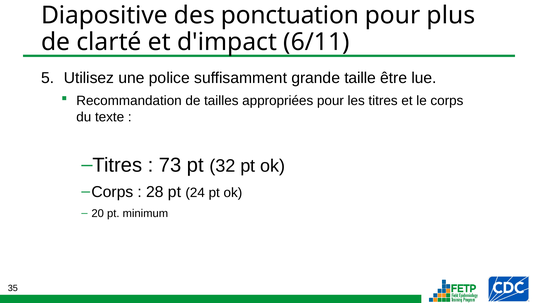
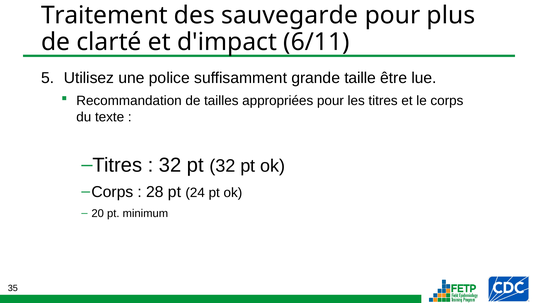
Diapositive: Diapositive -> Traitement (104, 15)
ponctuation: ponctuation -> sauvegarde (290, 15)
73: 73 -> 32 (170, 165)
